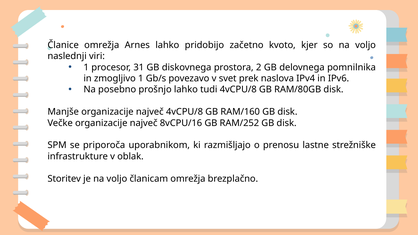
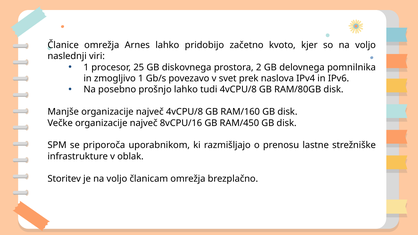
31: 31 -> 25 (139, 67)
RAM/252: RAM/252 -> RAM/450 (239, 123)
